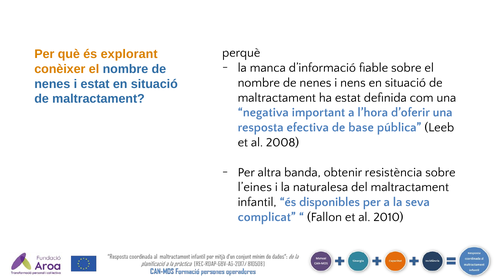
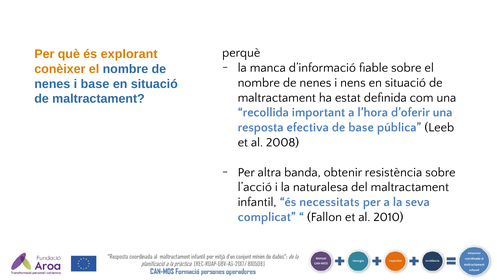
i estat: estat -> base (95, 84)
negativa: negativa -> recollida (263, 112)
l’eines: l’eines -> l’acció (255, 187)
disponibles: disponibles -> necessitats (329, 202)
